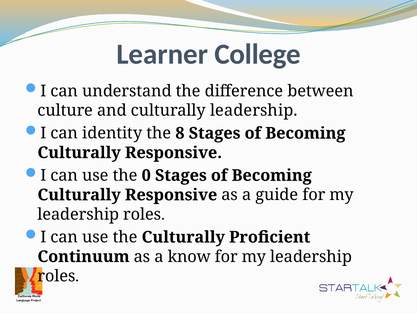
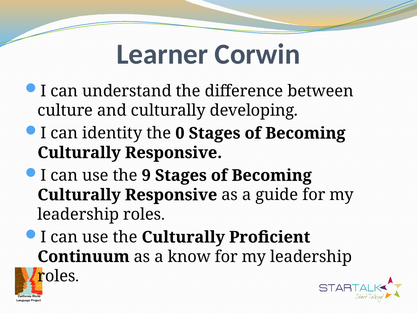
College: College -> Corwin (257, 54)
culturally leadership: leadership -> developing (254, 110)
8: 8 -> 0 (180, 133)
0: 0 -> 9 (146, 175)
